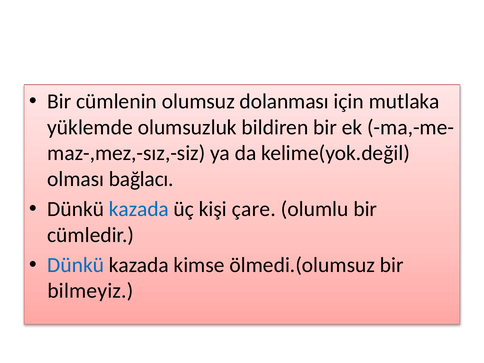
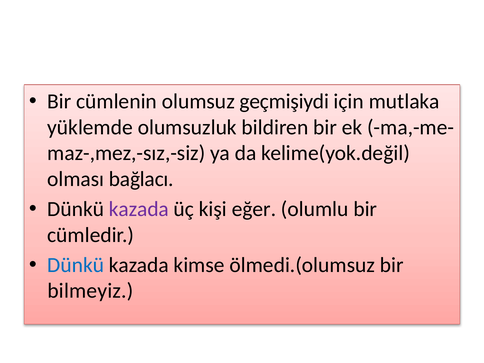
dolanması: dolanması -> geçmişiydi (284, 102)
kazada colour: blue -> purple (139, 209)
çare: çare -> eğer (254, 209)
